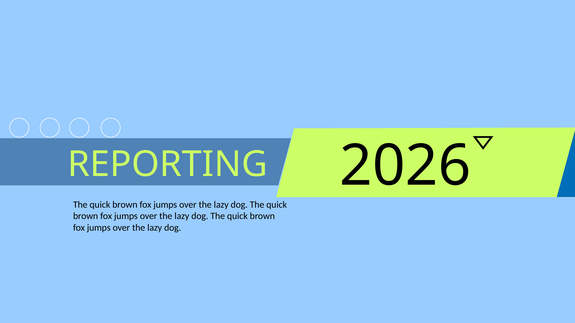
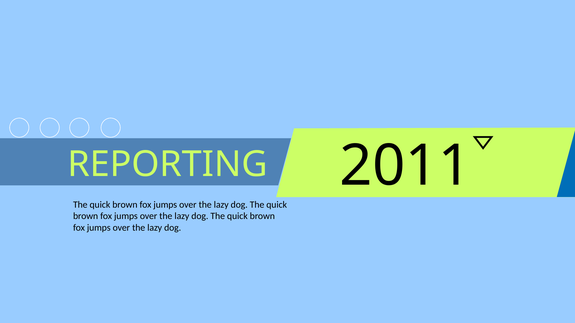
2026: 2026 -> 2011 (405, 166)
